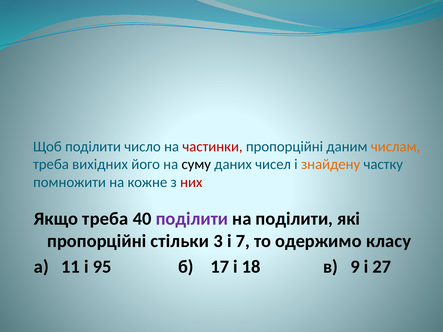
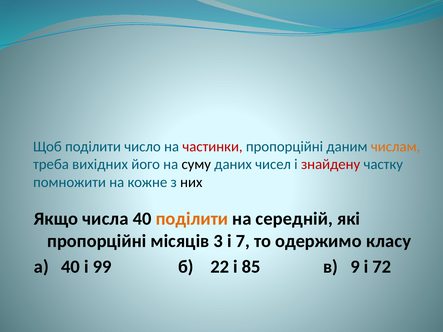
знайдену colour: orange -> red (331, 165)
них colour: red -> black (191, 182)
Якщо треба: треба -> числа (105, 219)
поділити colour: purple -> orange (192, 219)
на поділити: поділити -> середній (294, 219)
стільки: стільки -> місяців (180, 241)
а 11: 11 -> 40 (71, 267)
95: 95 -> 99 (102, 267)
17: 17 -> 22 (220, 267)
18: 18 -> 85 (251, 267)
27: 27 -> 72 (382, 267)
